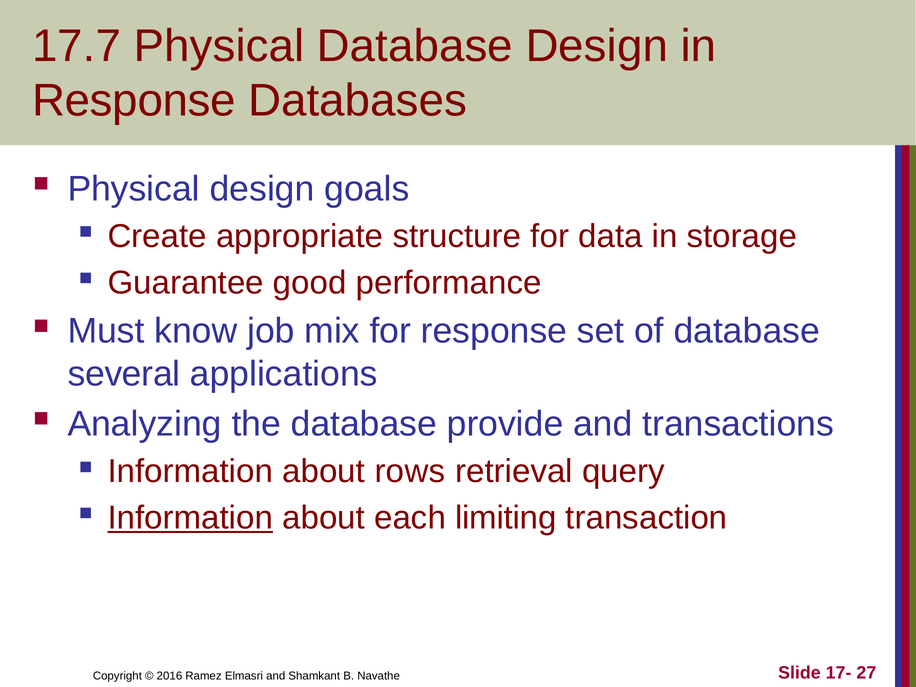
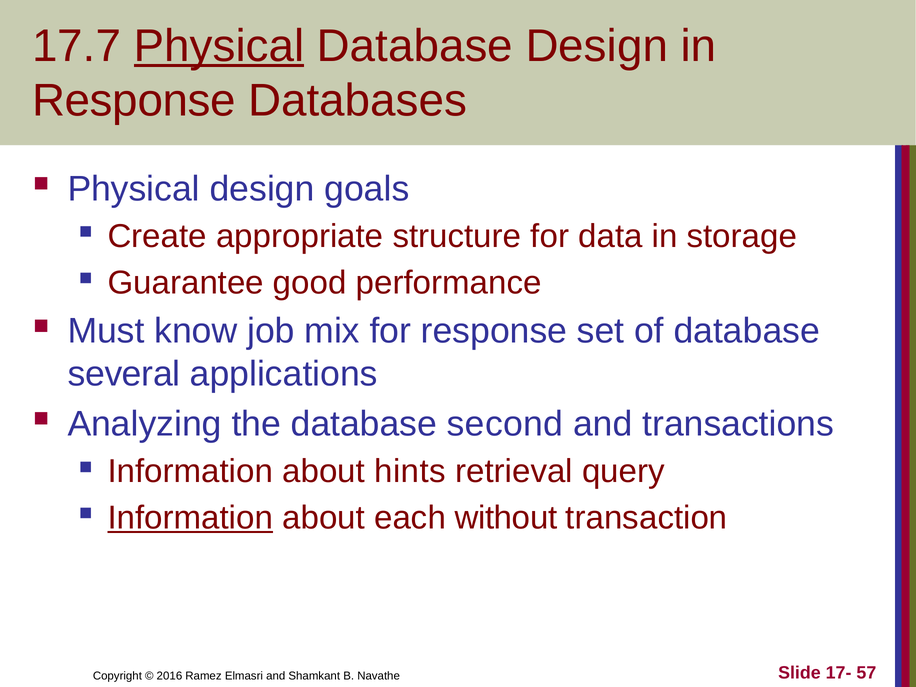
Physical underline: none -> present (219, 46)
provide: provide -> second (505, 424)
rows: rows -> hints (410, 472)
limiting: limiting -> without (506, 518)
27: 27 -> 57 (866, 673)
